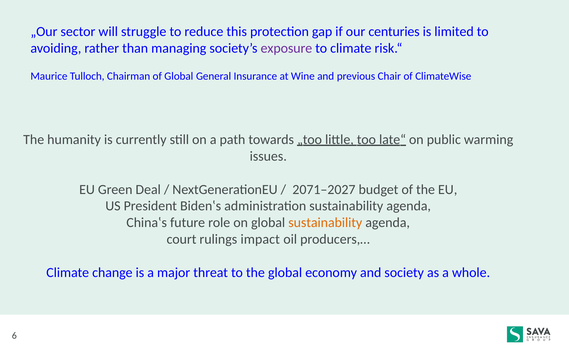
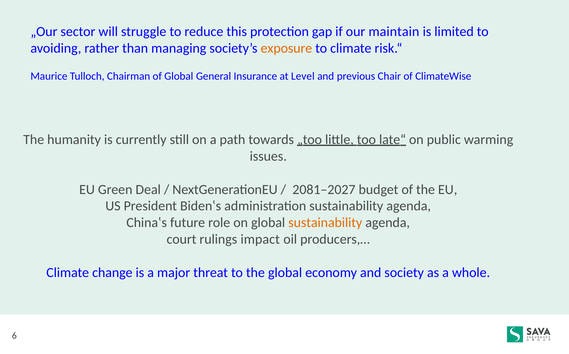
centuries: centuries -> maintain (394, 31)
exposure colour: purple -> orange (286, 48)
Wine: Wine -> Level (303, 76)
2071–2027: 2071–2027 -> 2081–2027 (324, 189)
